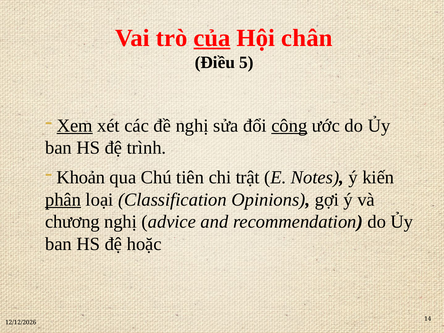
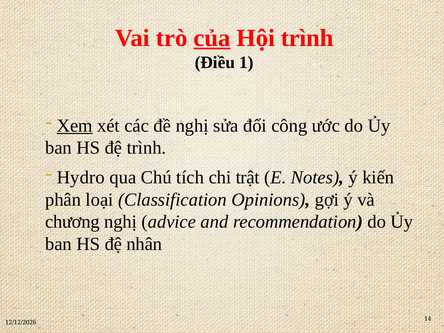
Hội chân: chân -> trình (307, 38)
5: 5 -> 1 (246, 63)
công underline: present -> none (289, 126)
Khoản: Khoản -> Hydro (81, 177)
tiên: tiên -> tích (190, 177)
phân underline: present -> none (63, 200)
hoặc: hoặc -> nhân (144, 244)
